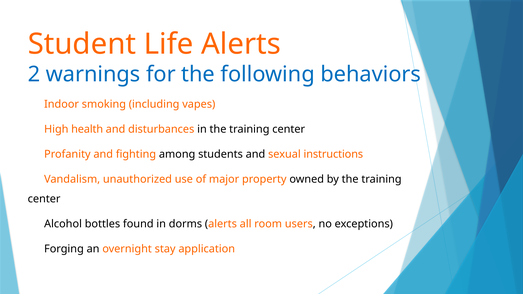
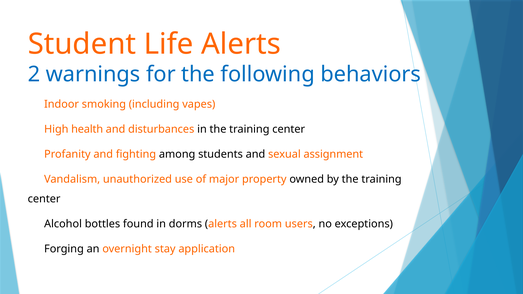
instructions: instructions -> assignment (333, 154)
